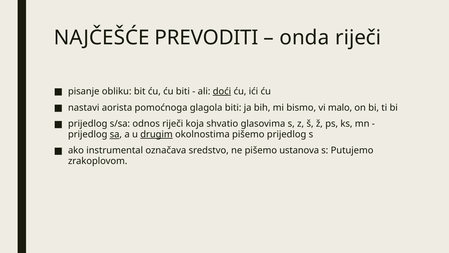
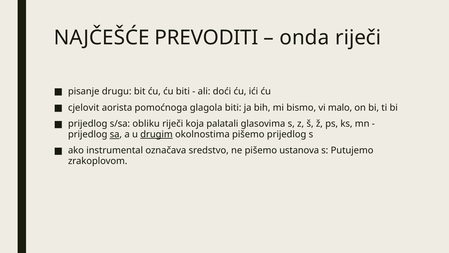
obliku: obliku -> drugu (117, 91)
doći underline: present -> none (222, 91)
nastavi: nastavi -> cjelovit (84, 107)
odnos: odnos -> obliku (146, 124)
shvatio: shvatio -> palatali (222, 124)
